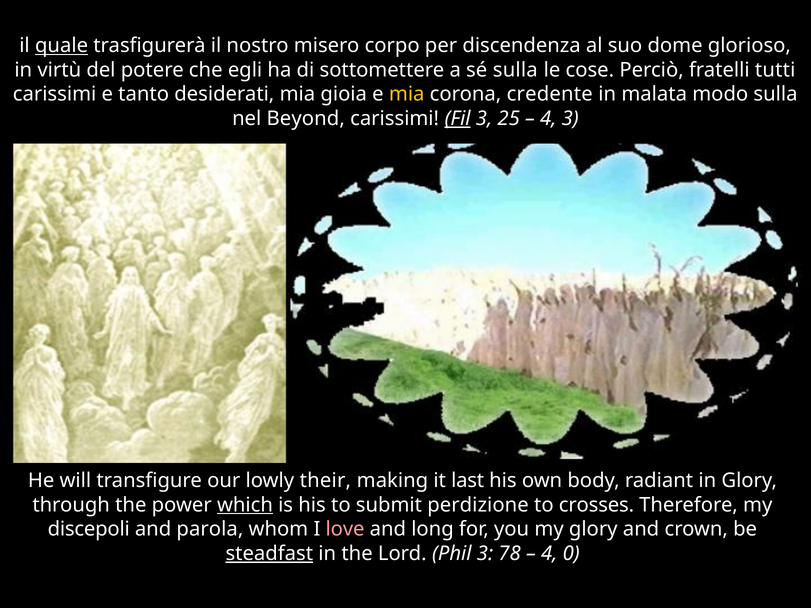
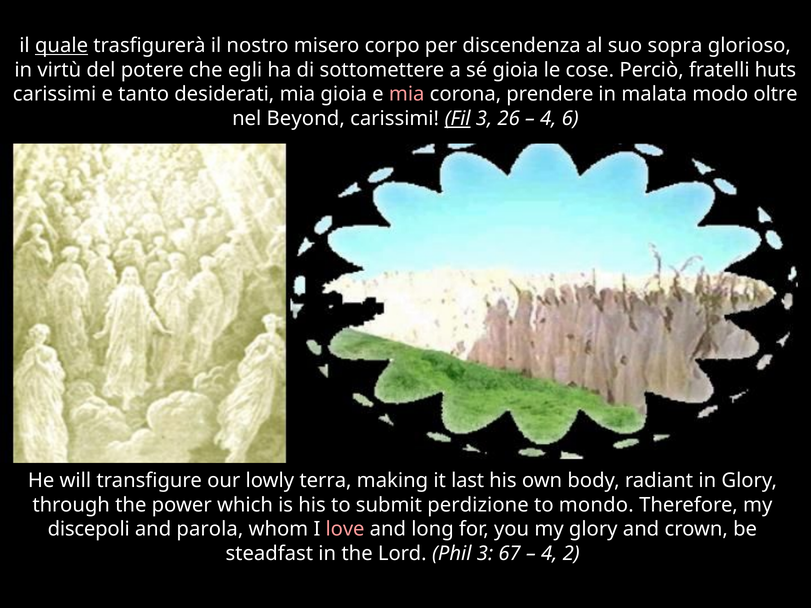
dome: dome -> sopra (675, 46)
sé sulla: sulla -> gioia (515, 70)
tutti: tutti -> huts (775, 70)
mia colour: yellow -> pink (407, 94)
credente: credente -> prendere (550, 94)
modo sulla: sulla -> oltre (776, 94)
25: 25 -> 26 (509, 119)
4 3: 3 -> 6 (570, 119)
their: their -> terra (325, 481)
which underline: present -> none (245, 505)
crosses: crosses -> mondo (596, 505)
steadfast underline: present -> none (269, 554)
78: 78 -> 67 (510, 554)
0: 0 -> 2 (571, 554)
